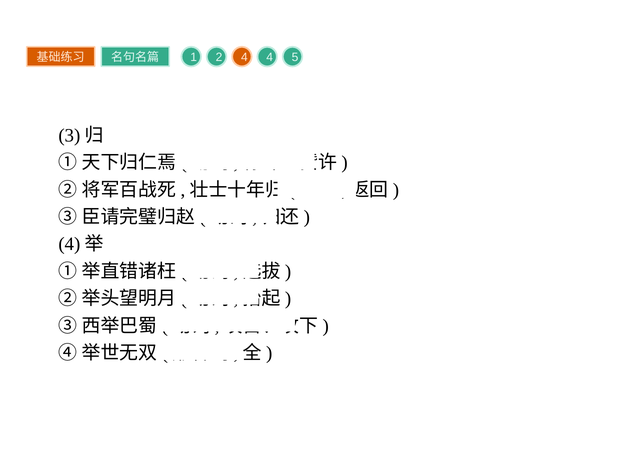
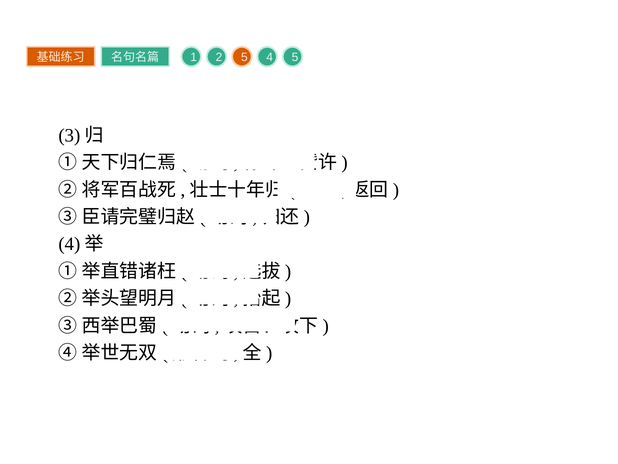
2 4: 4 -> 5 (244, 57)
